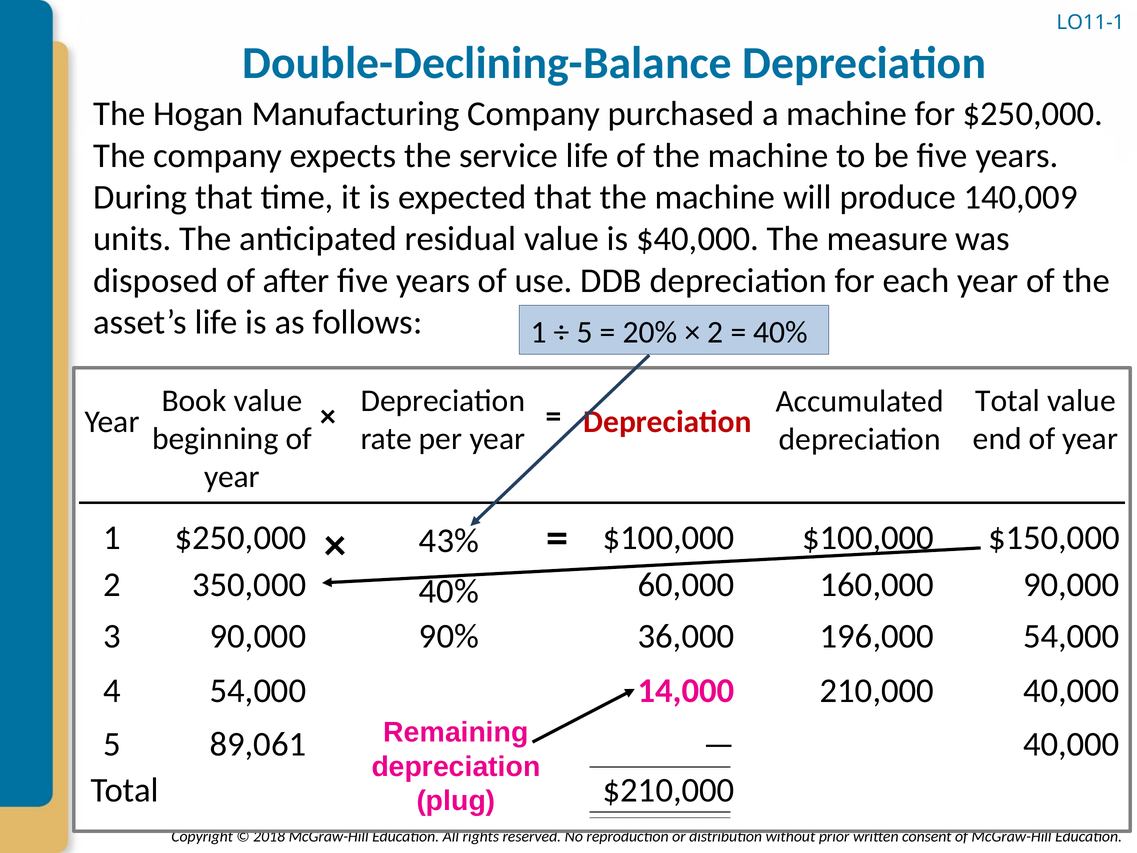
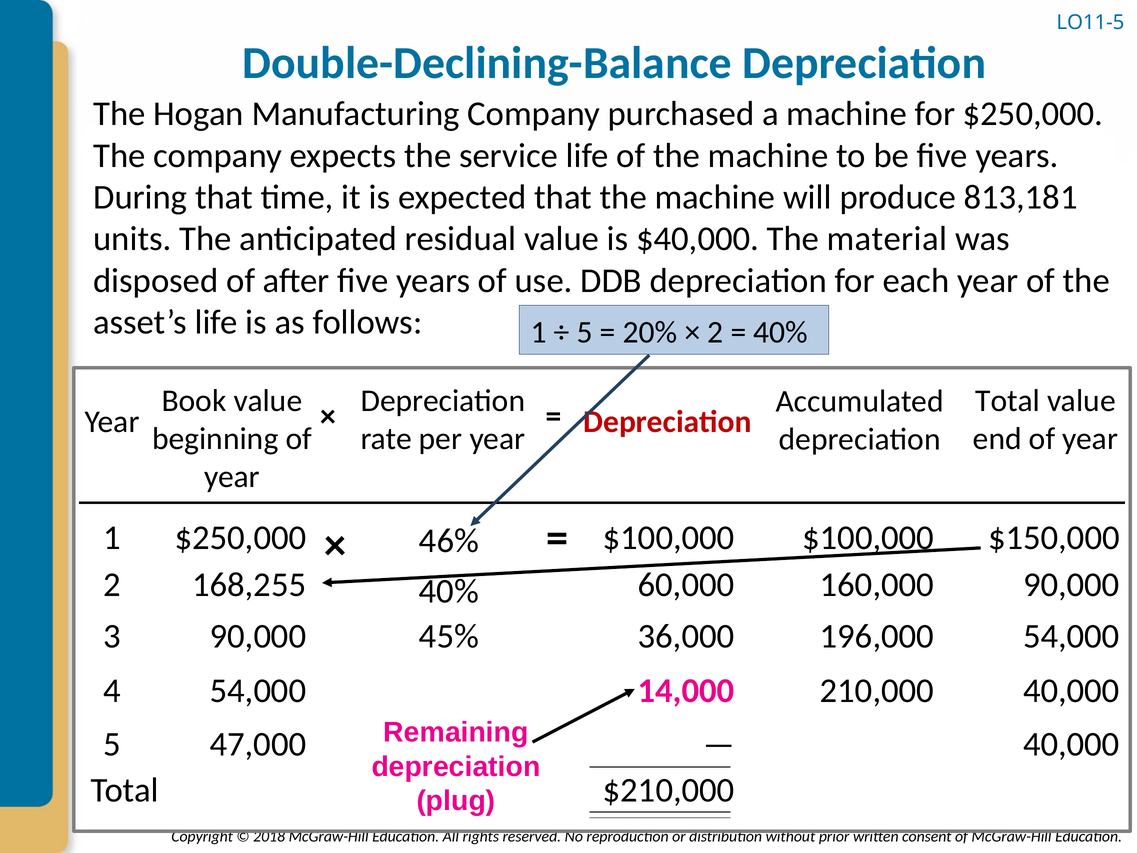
LO11-1: LO11-1 -> LO11-5 (1090, 22)
140,009: 140,009 -> 813,181 (1021, 197)
measure: measure -> material (887, 239)
43%: 43% -> 46% (449, 541)
350,000: 350,000 -> 168,255 (249, 585)
90%: 90% -> 45% (449, 636)
89,061: 89,061 -> 47,000 (258, 744)
